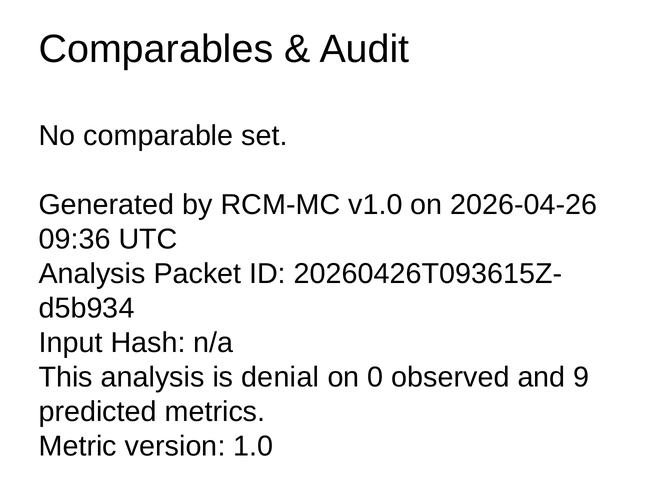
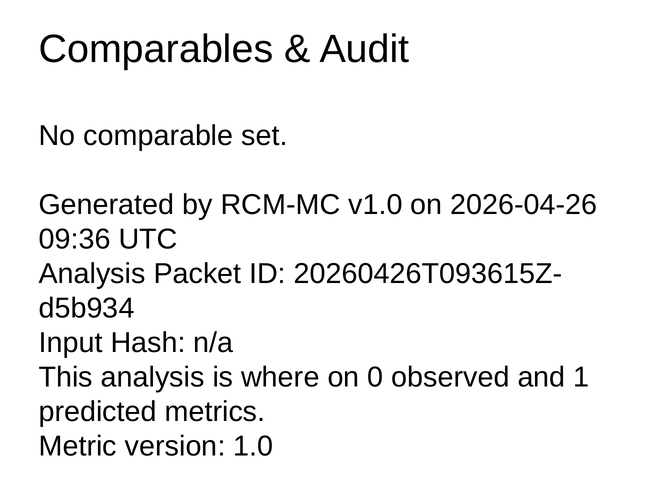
denial: denial -> where (280, 377)
9: 9 -> 1 (581, 377)
